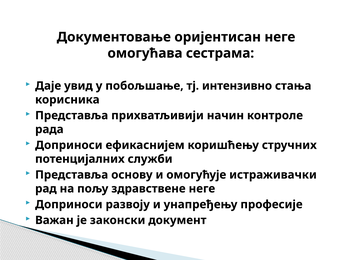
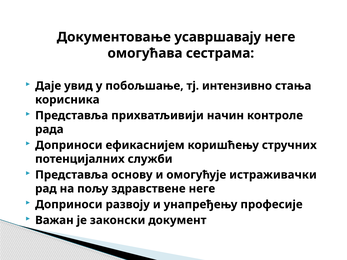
оријентисан: оријентисан -> усавршавају (218, 37)
